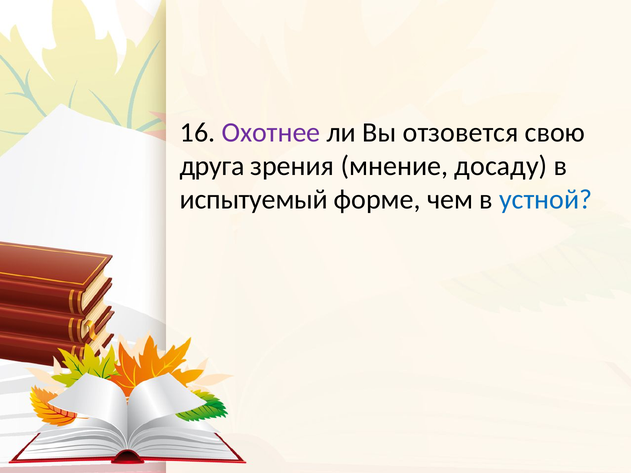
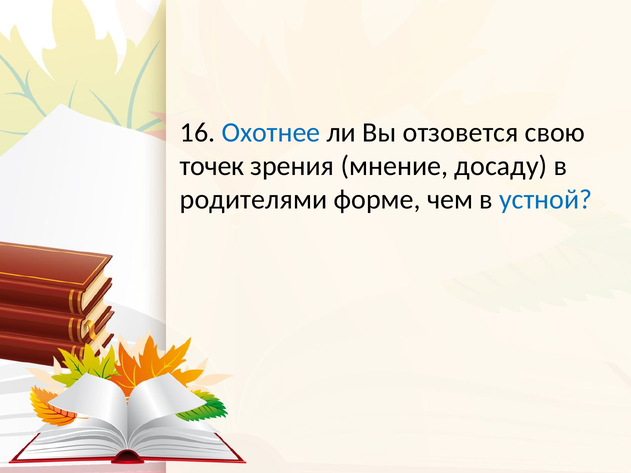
Охотнее colour: purple -> blue (271, 132)
друга: друга -> точек (212, 166)
испытуемый: испытуемый -> родителями (254, 200)
